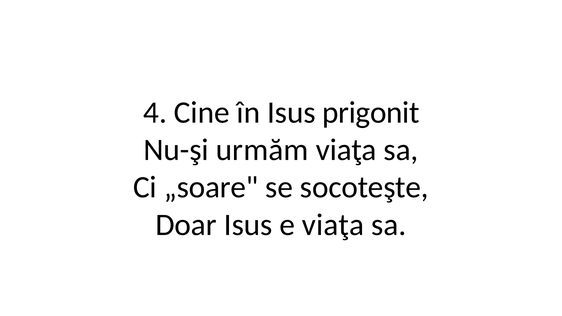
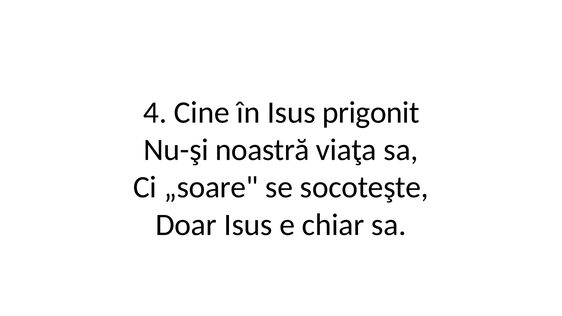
urmăm: urmăm -> noastră (262, 150)
e viaţa: viaţa -> chiar (333, 225)
